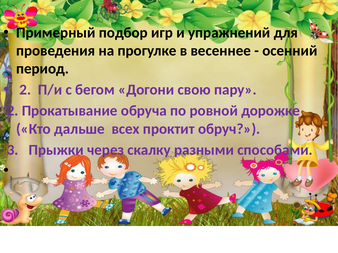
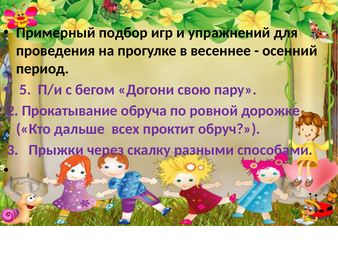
2: 2 -> 5 (25, 90)
